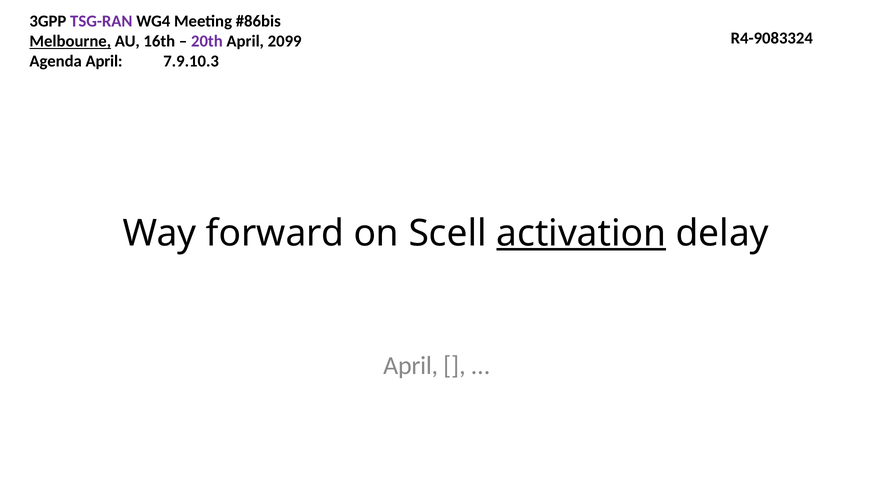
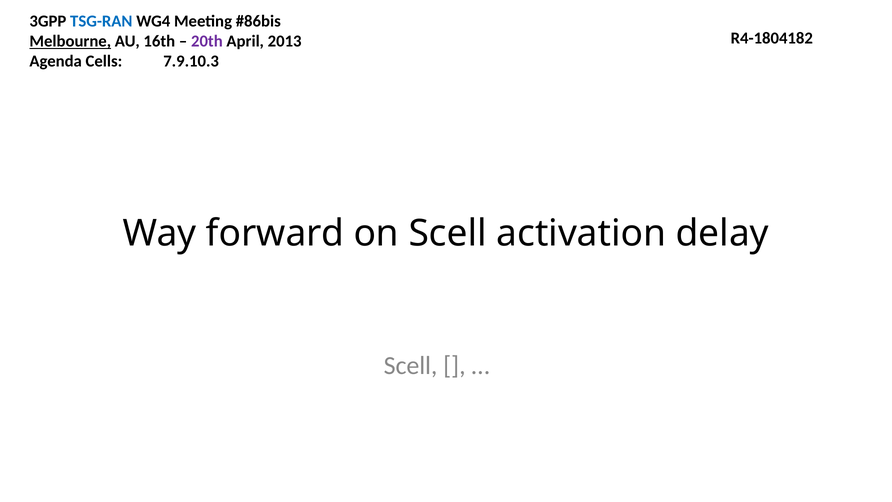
TSG-RAN colour: purple -> blue (101, 21)
R4-9083324: R4-9083324 -> R4-1804182 (772, 38)
2099: 2099 -> 2013 (285, 41)
Agenda April: April -> Cells (104, 61)
activation underline: present -> none (581, 233)
April: April -> Scell (411, 365)
